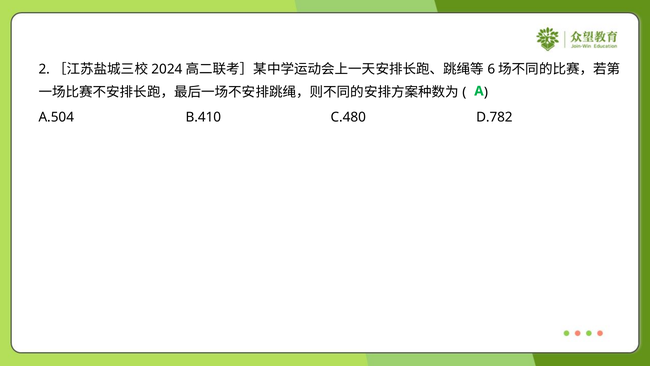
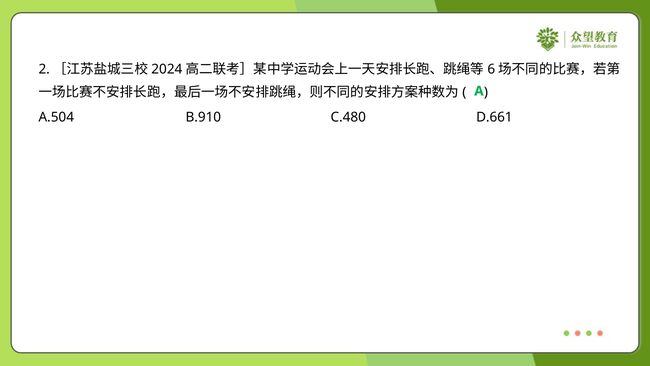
B.410: B.410 -> B.910 (203, 117)
D.782: D.782 -> D.661 (494, 117)
